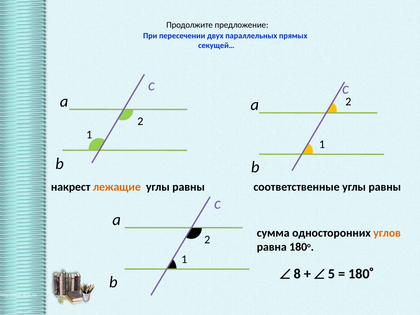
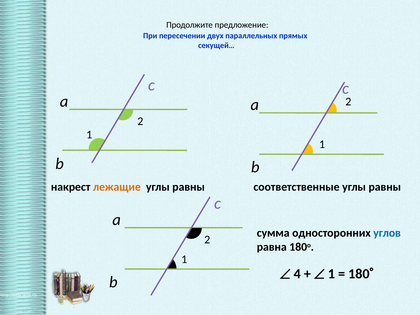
углов colour: orange -> blue (387, 233)
8: 8 -> 4 (297, 274)
5: 5 -> 1 (331, 274)
